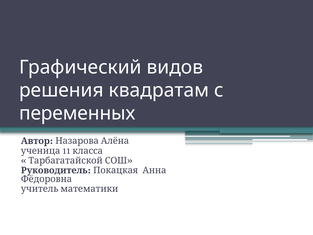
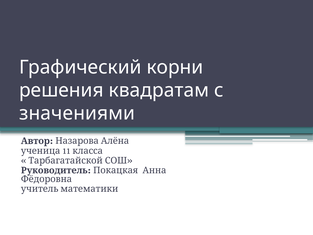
видов: видов -> корни (175, 67)
переменных: переменных -> значениями (77, 113)
